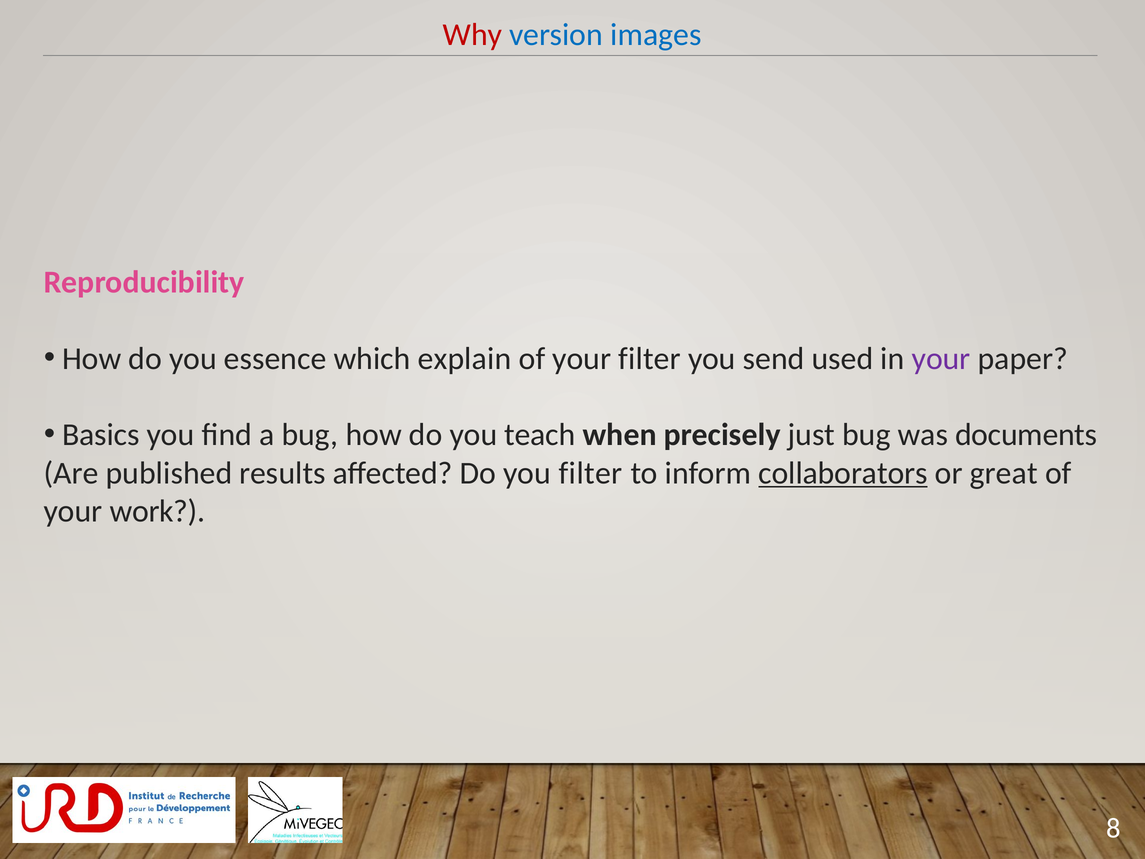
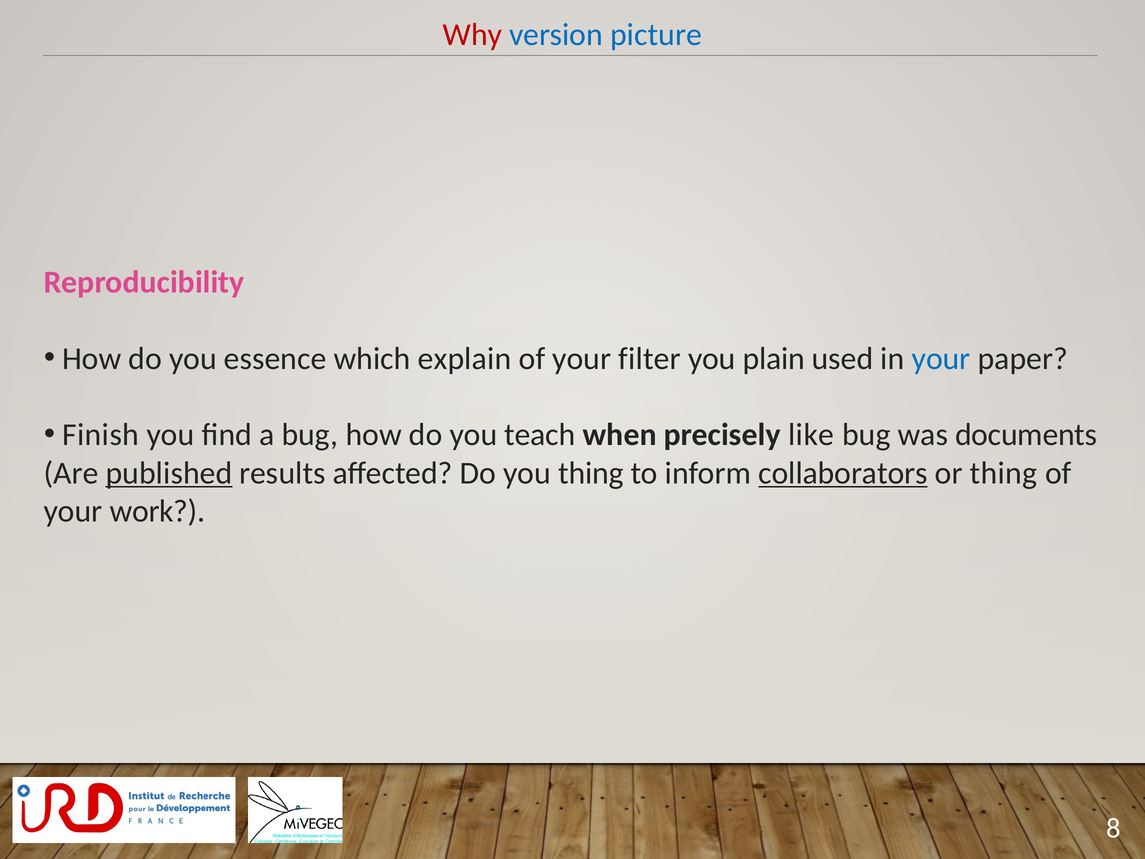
images: images -> picture (656, 35)
send: send -> plain (774, 358)
your colour: purple -> blue (941, 358)
Basics: Basics -> Finish (101, 435)
just: just -> like (811, 435)
published underline: none -> present (169, 473)
you filter: filter -> thing (591, 473)
or great: great -> thing (1004, 473)
